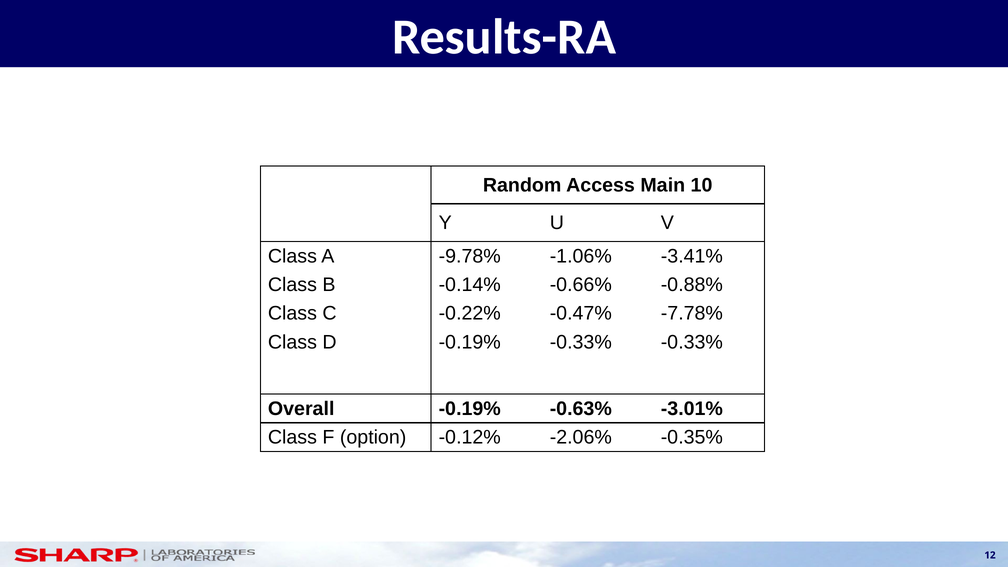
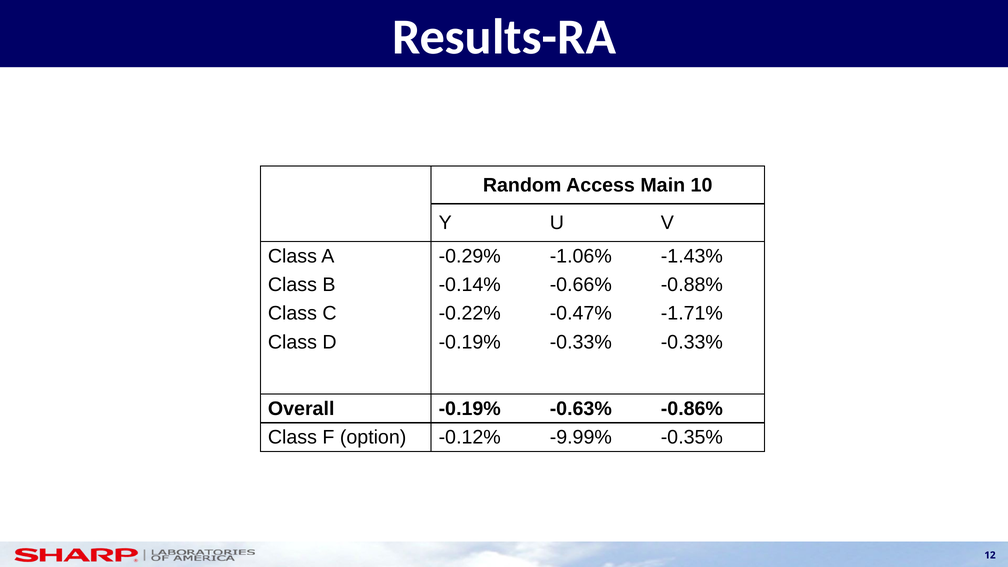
-9.78%: -9.78% -> -0.29% (470, 256)
-3.41%: -3.41% -> -1.43% (692, 256)
-7.78%: -7.78% -> -1.71% (692, 314)
-3.01%: -3.01% -> -0.86% (692, 409)
-2.06%: -2.06% -> -9.99% (581, 437)
